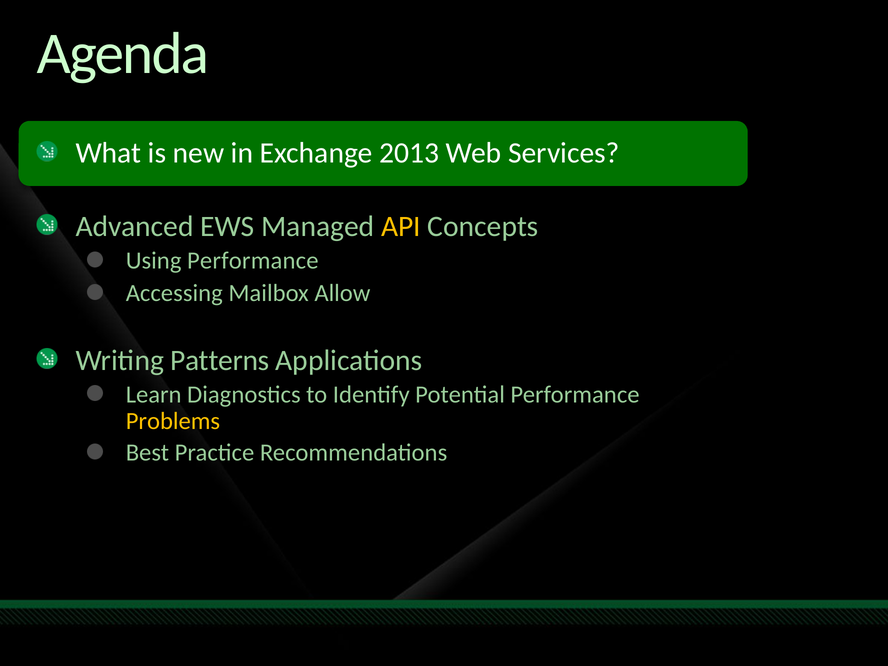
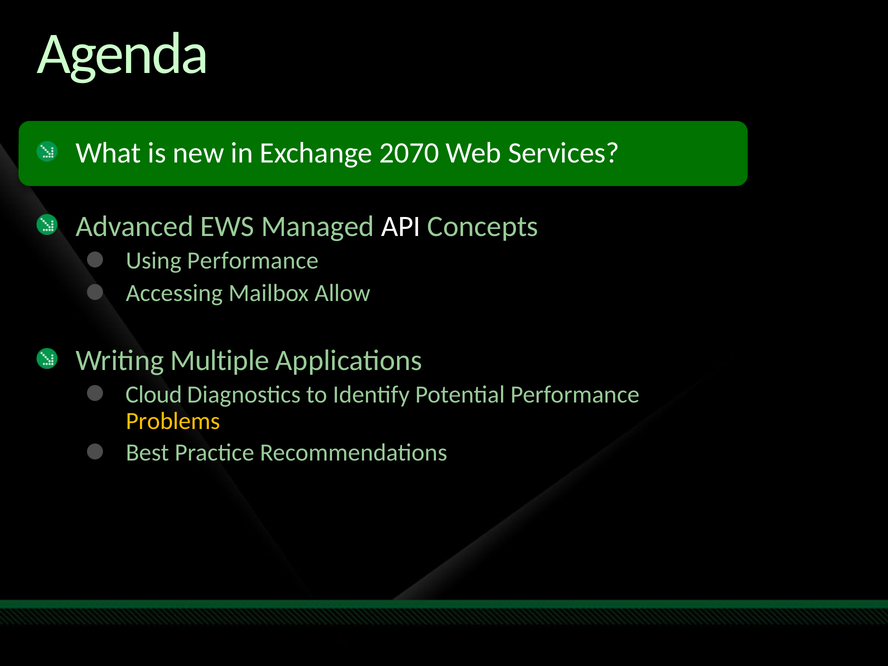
2013: 2013 -> 2070 (409, 153)
API colour: yellow -> white (401, 226)
Patterns: Patterns -> Multiple (220, 360)
Learn: Learn -> Cloud (154, 395)
